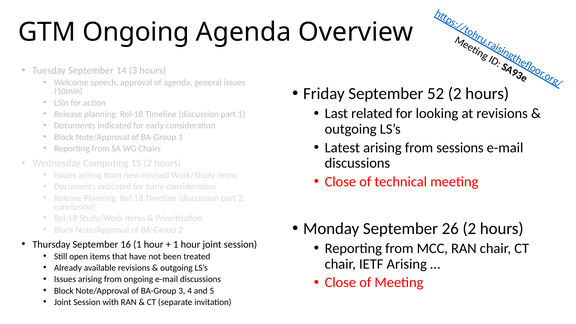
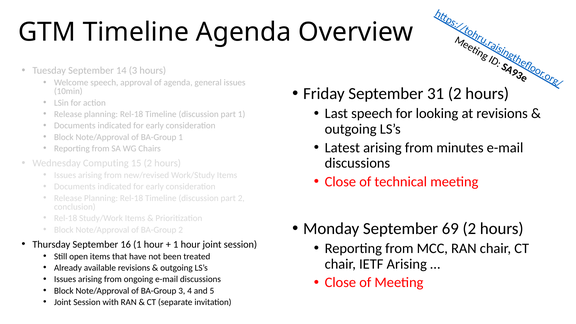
GTM Ongoing: Ongoing -> Timeline (136, 32)
52: 52 -> 31 (436, 94)
Last related: related -> speech (372, 114)
sessions: sessions -> minutes (460, 148)
26: 26 -> 69 (450, 229)
